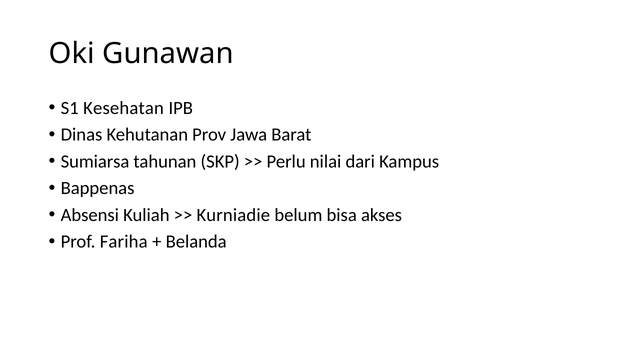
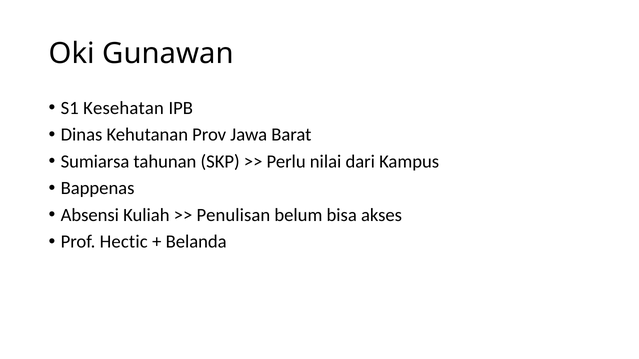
Kurniadie: Kurniadie -> Penulisan (233, 215)
Fariha: Fariha -> Hectic (124, 242)
